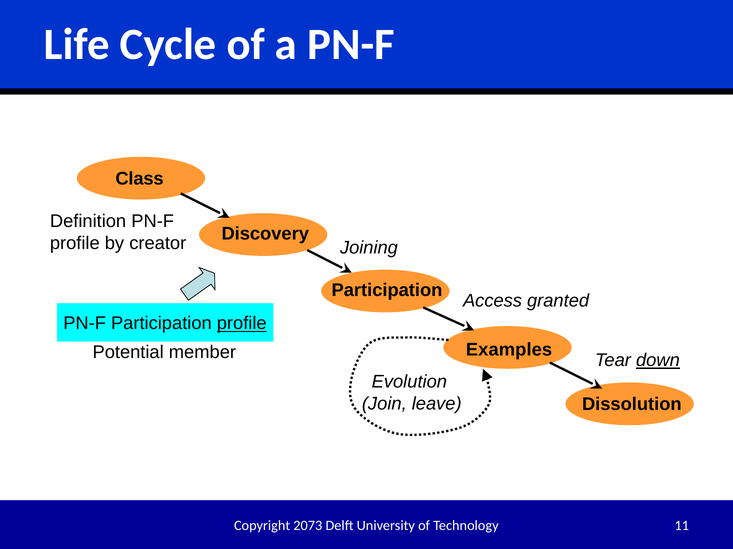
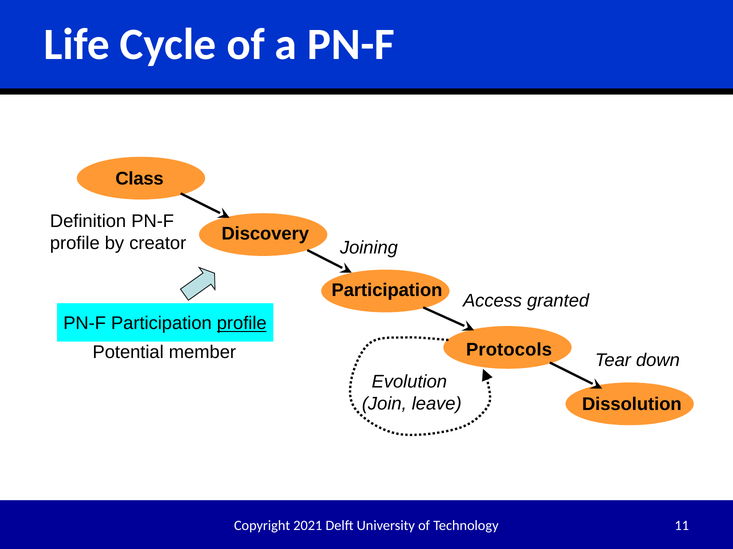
Examples: Examples -> Protocols (509, 350)
down underline: present -> none (658, 361)
2073: 2073 -> 2021 (308, 526)
